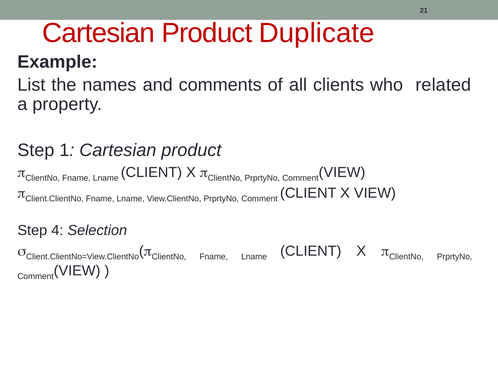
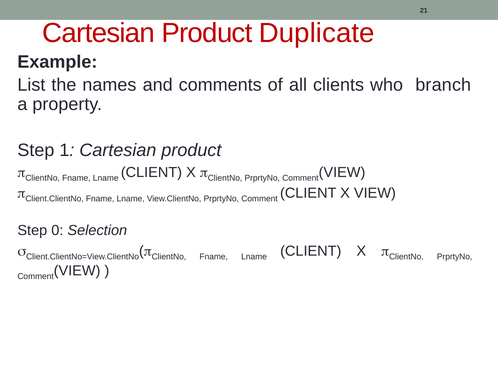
related: related -> branch (443, 85)
4: 4 -> 0 (57, 231)
